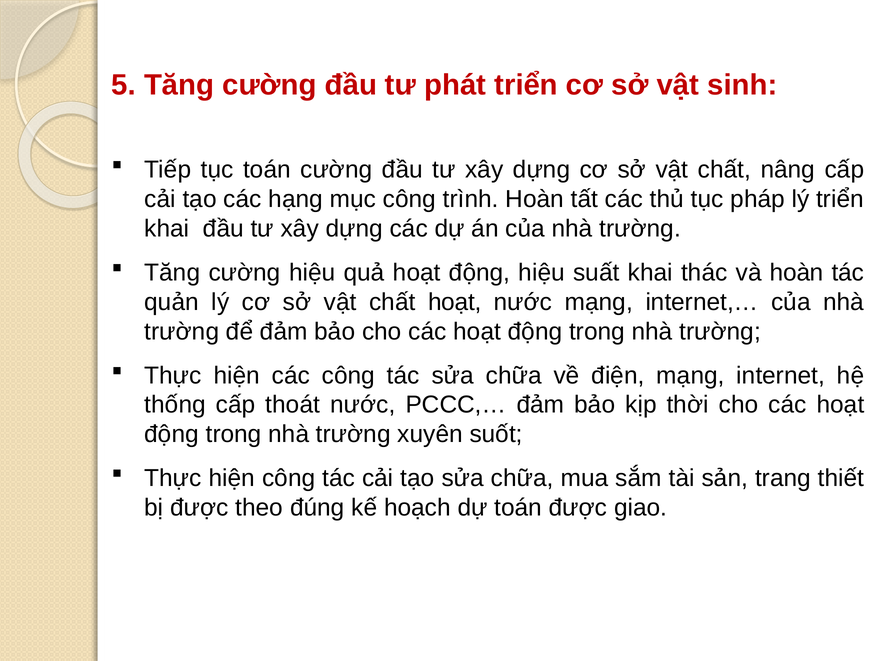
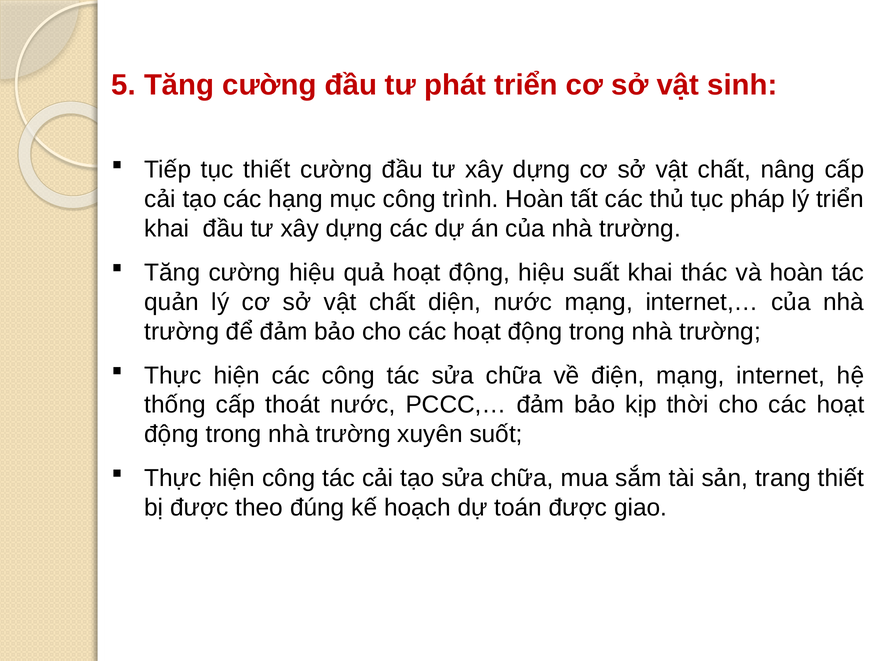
tục toán: toán -> thiết (267, 170)
chất hoạt: hoạt -> diện (455, 302)
